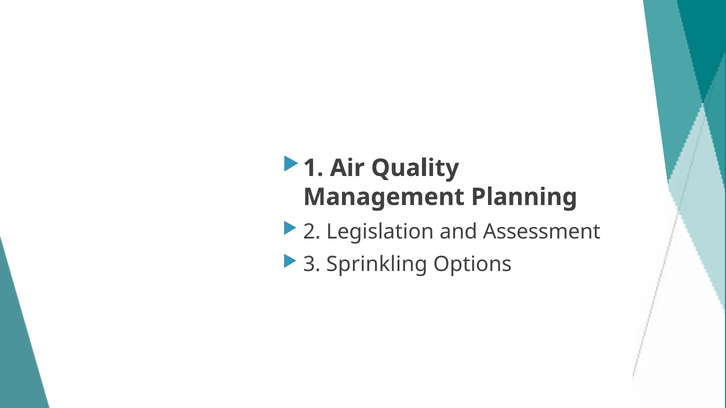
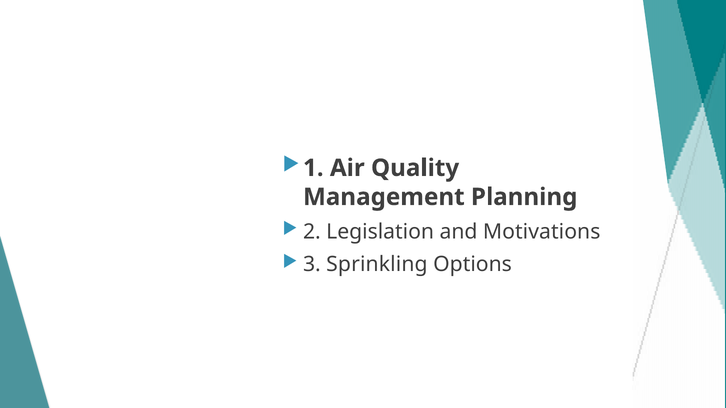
Assessment: Assessment -> Motivations (542, 232)
